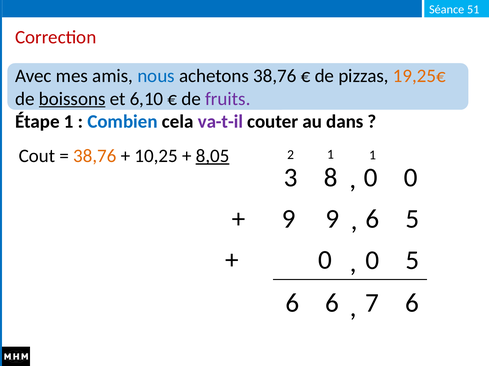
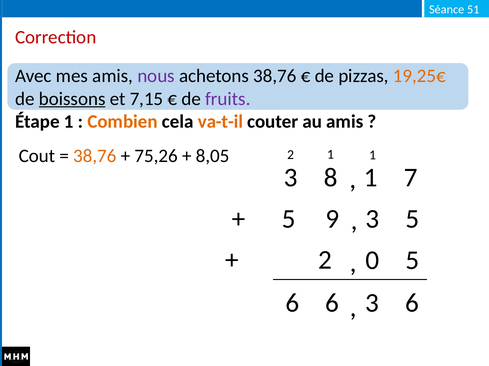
nous colour: blue -> purple (156, 76)
6,10: 6,10 -> 7,15 (146, 99)
Combien colour: blue -> orange (123, 122)
va-t-il colour: purple -> orange (220, 122)
au dans: dans -> amis (345, 122)
10,25: 10,25 -> 75,26 (156, 156)
8,05 underline: present -> none (213, 156)
8 0: 0 -> 1 (371, 178)
3 0: 0 -> 7 (411, 178)
9: 9 -> 5 (289, 219)
6: 6 -> 3 (372, 219)
0: 0 -> 2 (325, 261)
6 7: 7 -> 3 (372, 304)
